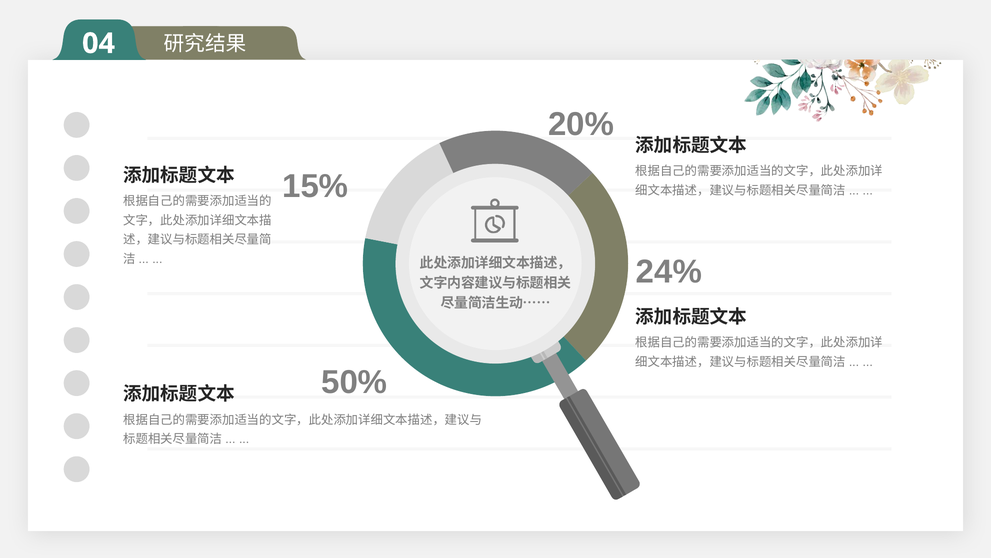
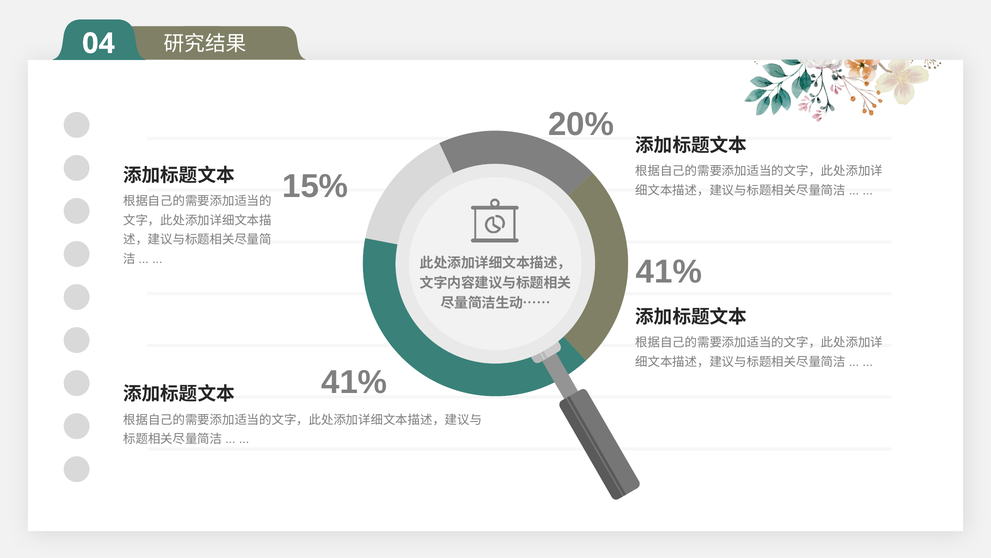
24%: 24% -> 41% (669, 272)
50%: 50% -> 41% (354, 382)
